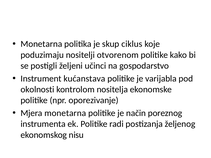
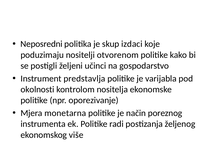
Monetarna: Monetarna -> Neposredni (41, 44)
ciklus: ciklus -> izdaci (132, 44)
kućanstava: kućanstava -> predstavlja (84, 79)
nisu: nisu -> više (76, 135)
